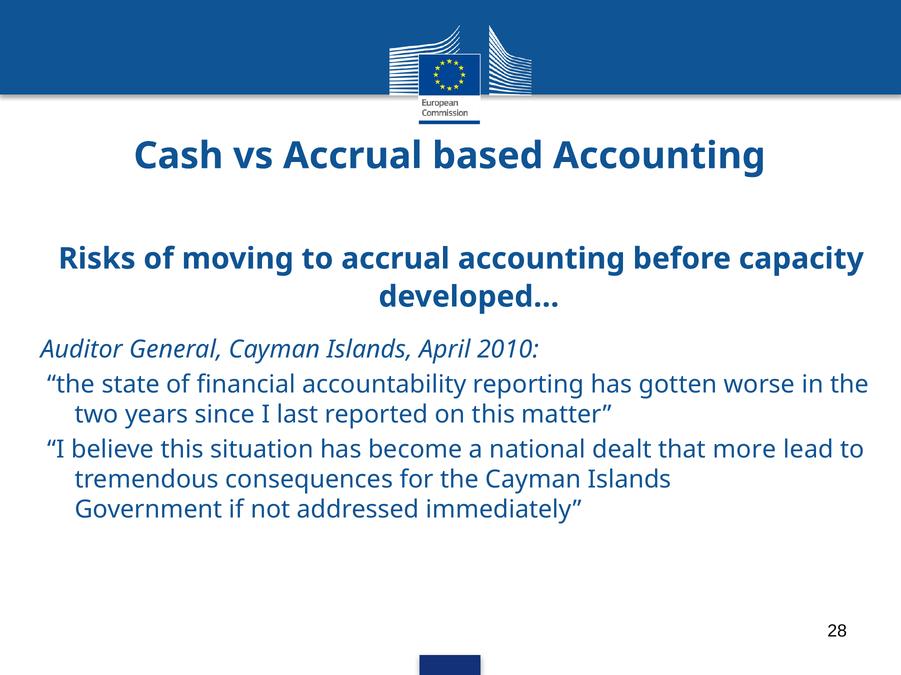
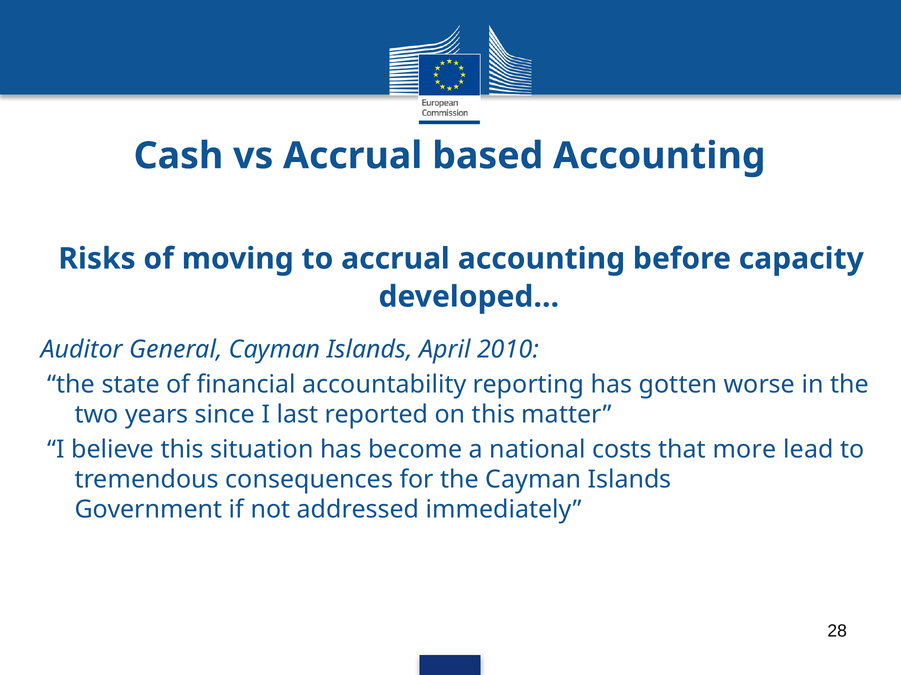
dealt: dealt -> costs (622, 450)
